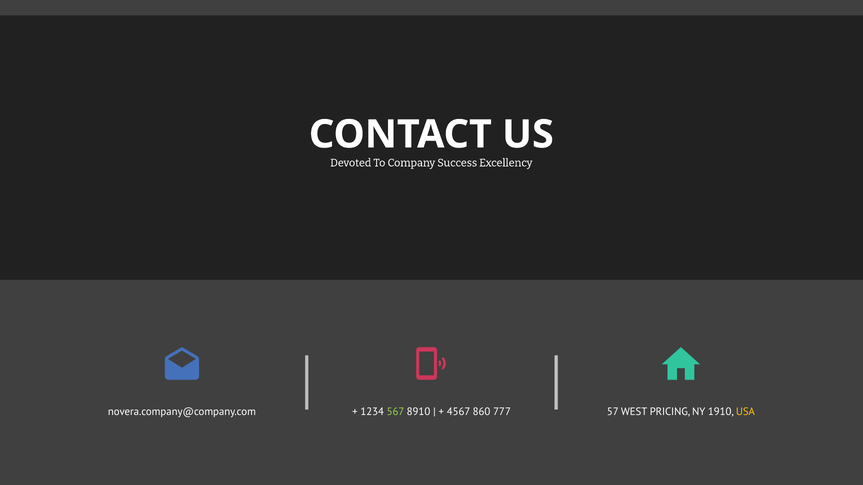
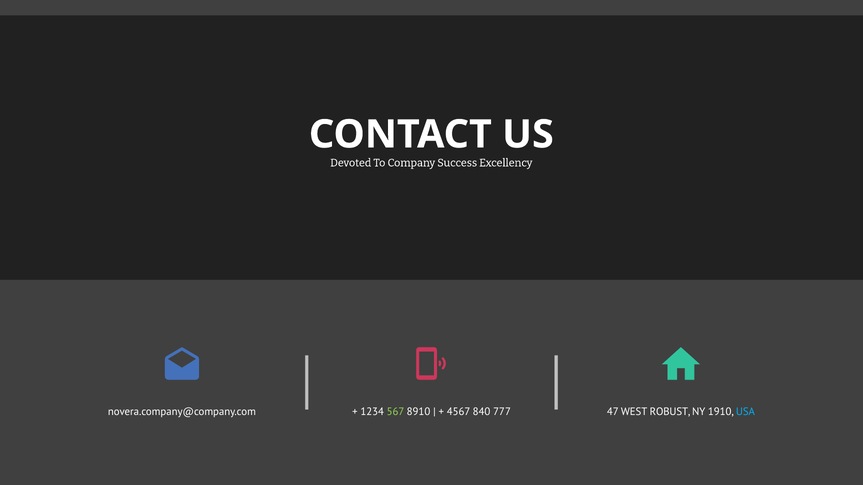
860: 860 -> 840 (481, 412)
57: 57 -> 47 (613, 412)
PRICING: PRICING -> ROBUST (670, 412)
USA colour: yellow -> light blue (745, 412)
